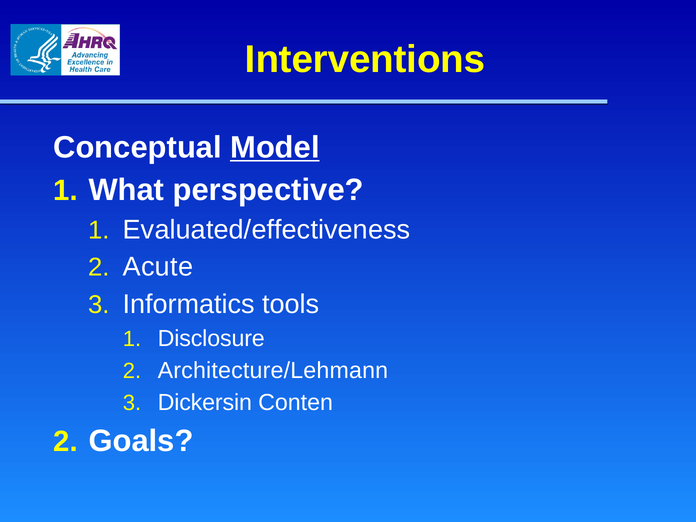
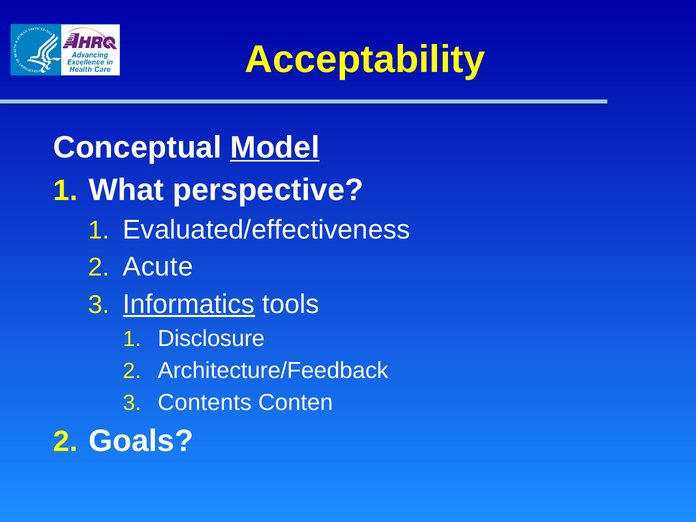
Interventions: Interventions -> Acceptability (365, 60)
Informatics underline: none -> present (189, 304)
Architecture/Lehmann: Architecture/Lehmann -> Architecture/Feedback (273, 371)
Dickersin: Dickersin -> Contents (205, 403)
